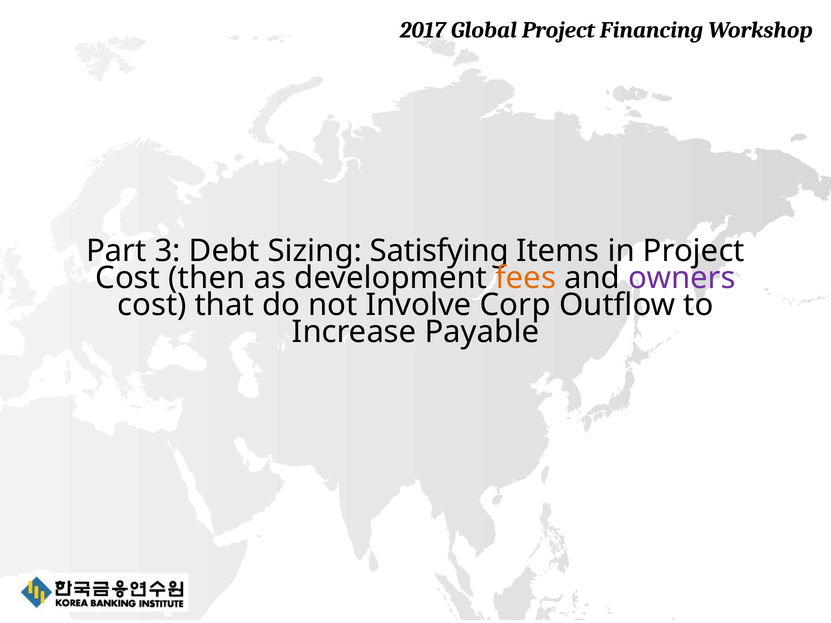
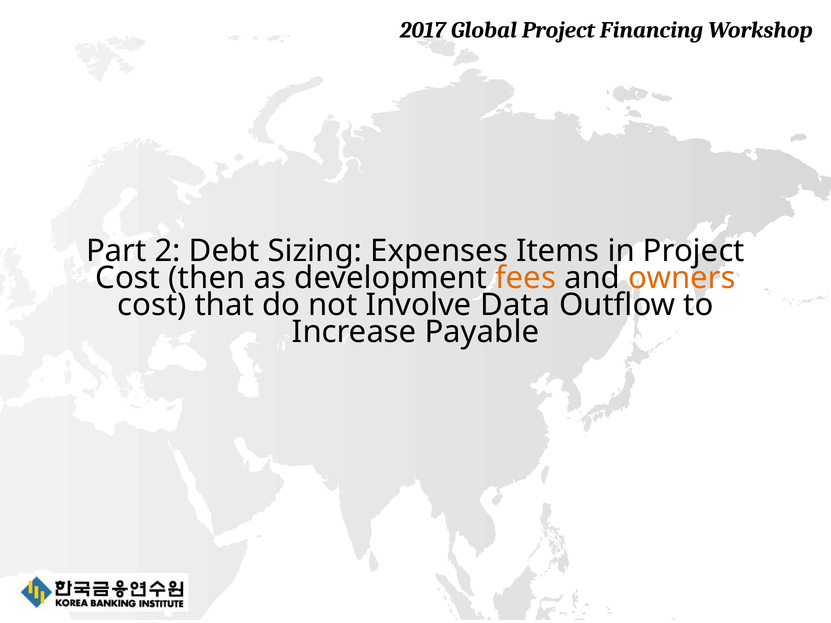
3: 3 -> 2 (168, 251)
Satisfying: Satisfying -> Expenses (439, 251)
owners colour: purple -> orange (682, 278)
Corp: Corp -> Data (515, 305)
